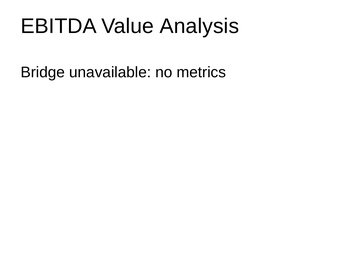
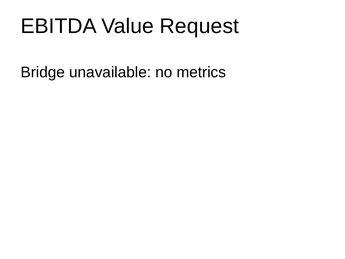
Analysis: Analysis -> Request (199, 26)
